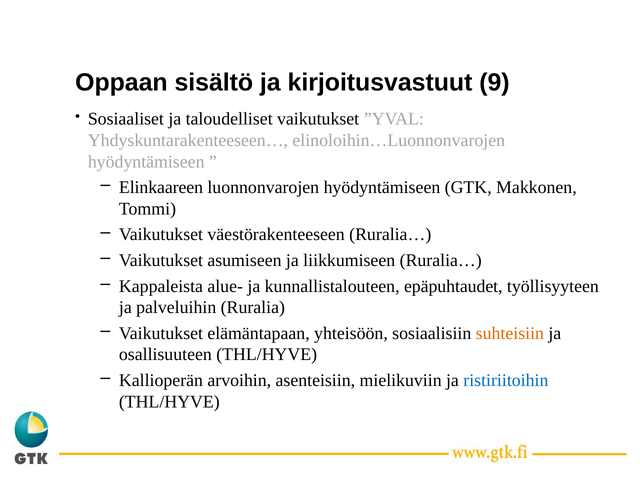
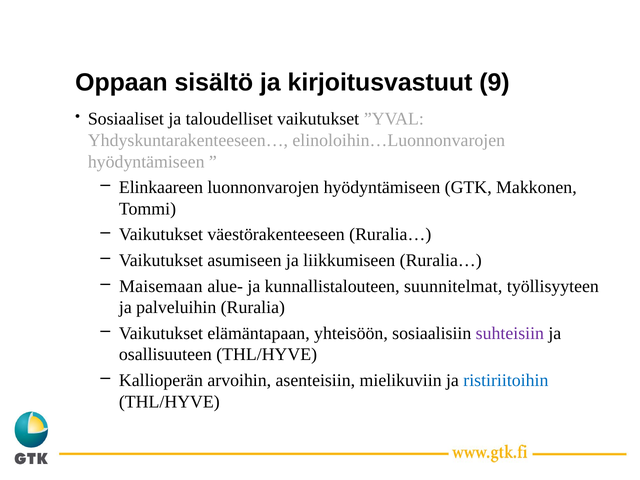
Kappaleista: Kappaleista -> Maisemaan (161, 286)
epäpuhtaudet: epäpuhtaudet -> suunnitelmat (453, 286)
suhteisiin colour: orange -> purple (510, 333)
